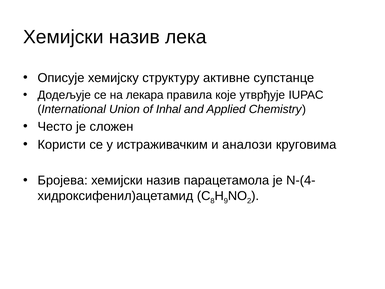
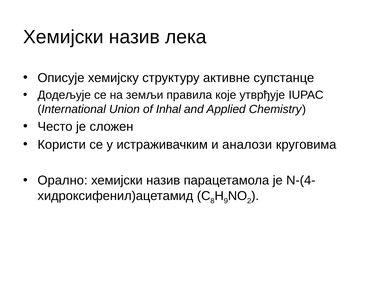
лекара: лекара -> земљи (145, 95)
Бројева: Бројева -> Орално (63, 180)
